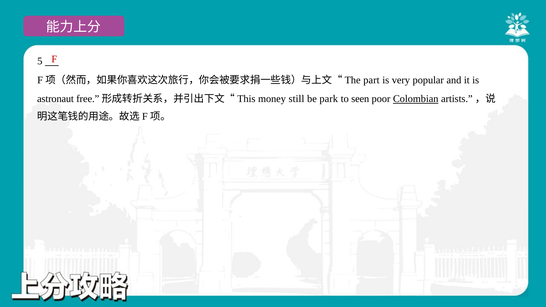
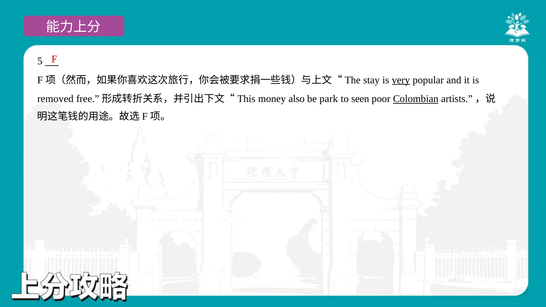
part: part -> stay (371, 80)
very underline: none -> present (401, 80)
astronaut: astronaut -> removed (55, 99)
still: still -> also (297, 99)
